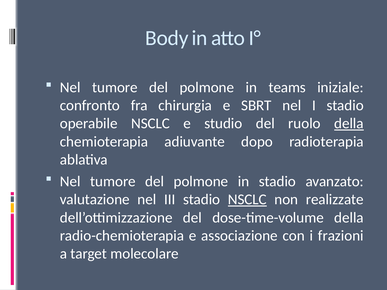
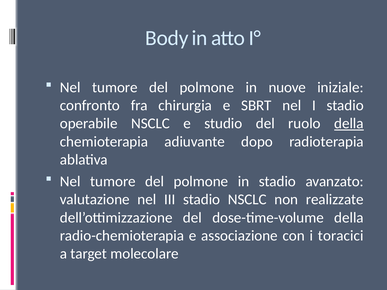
teams: teams -> nuove (287, 87)
NSCLC underline: present -> none (247, 200)
frazioni: frazioni -> toracici (341, 236)
